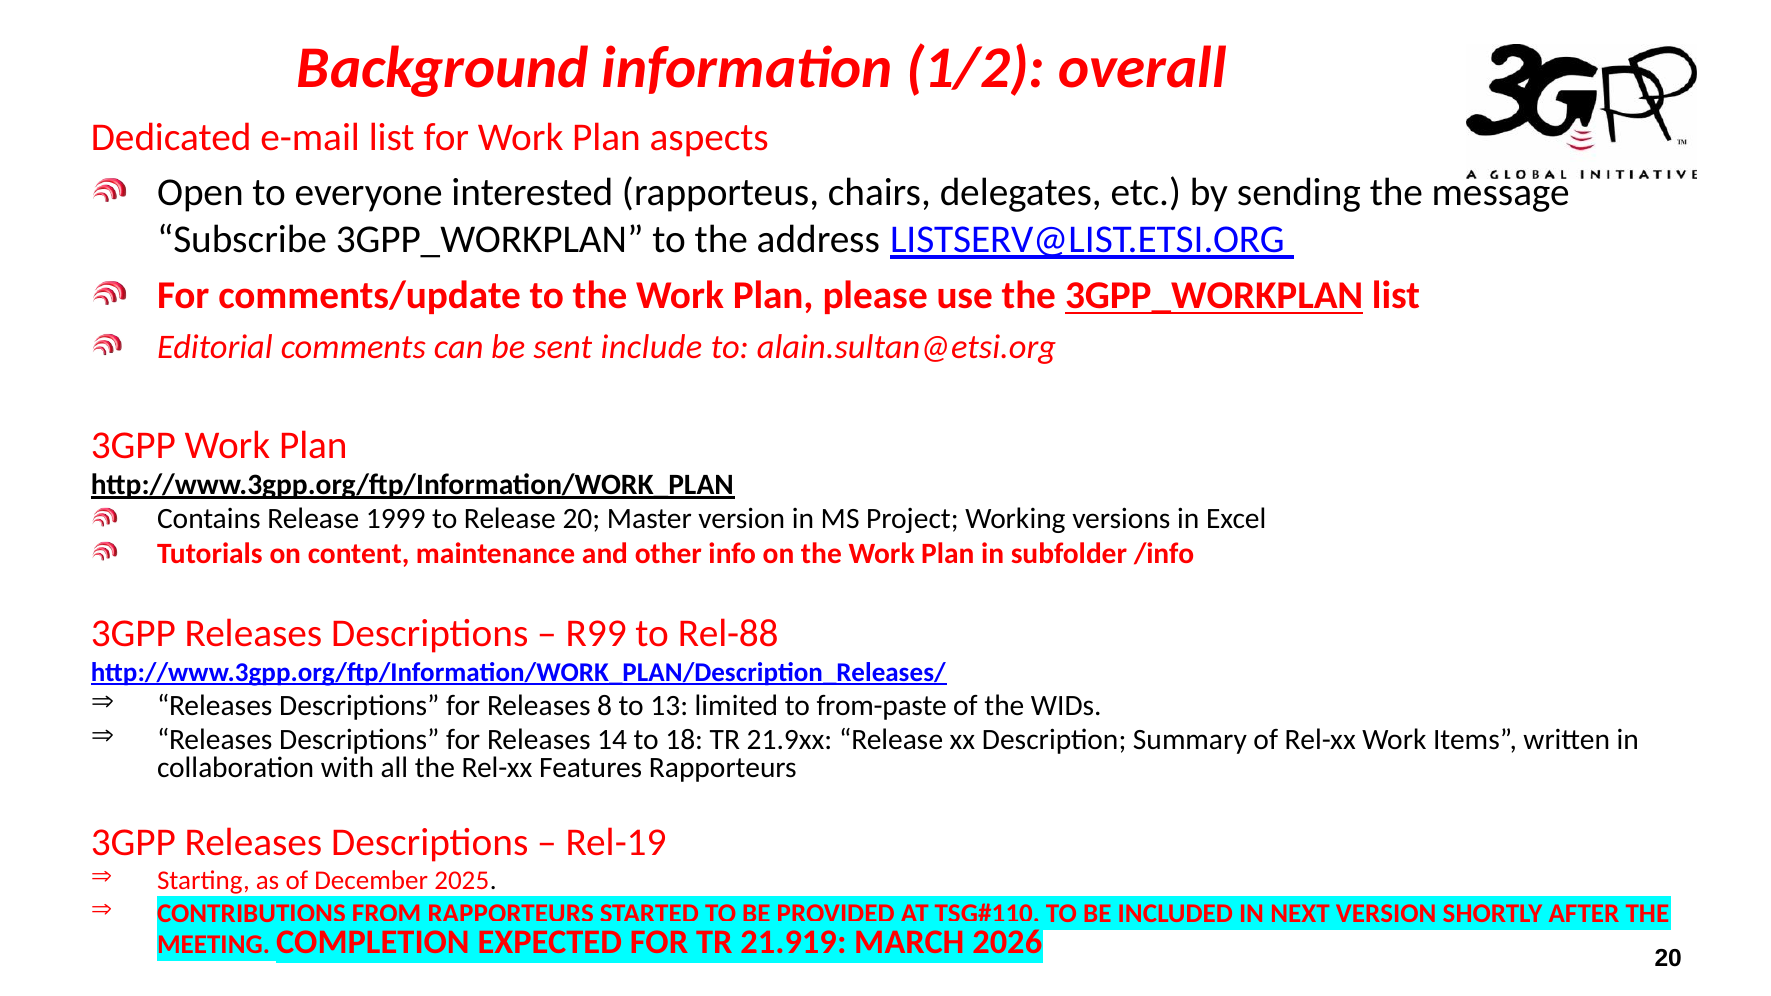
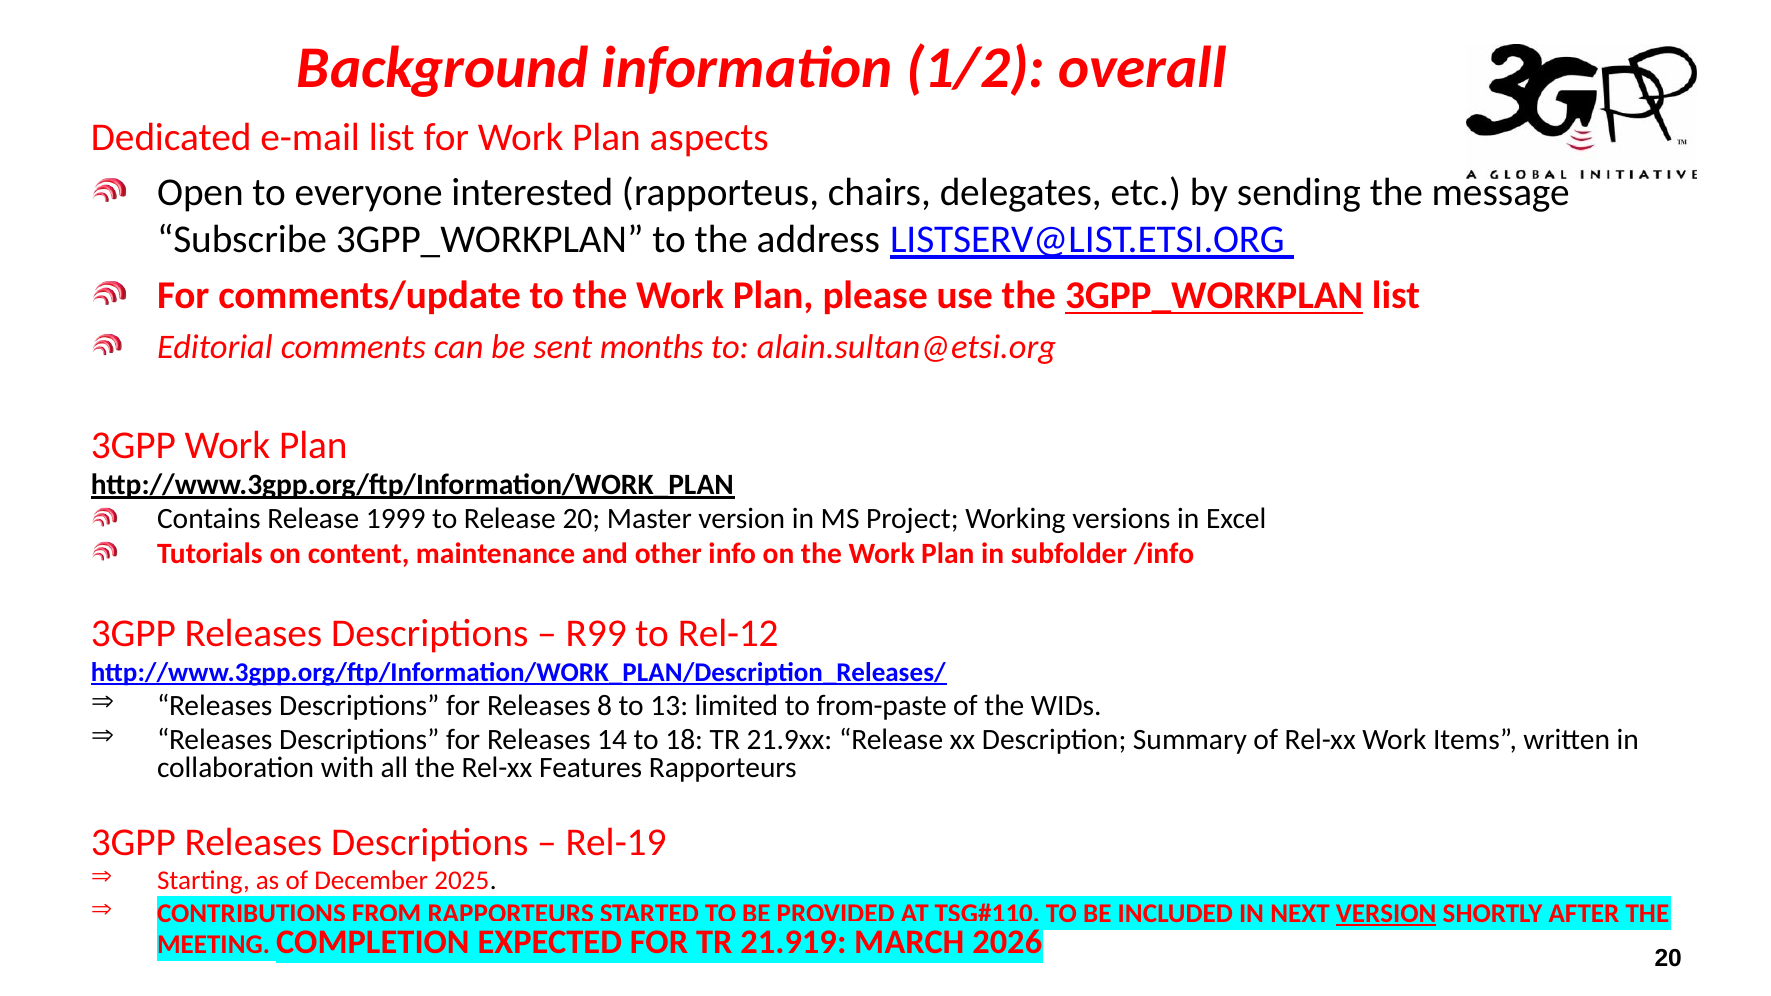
include: include -> months (652, 347)
Rel-88: Rel-88 -> Rel-12 (728, 634)
VERSION underline: none -> present (1386, 914)
